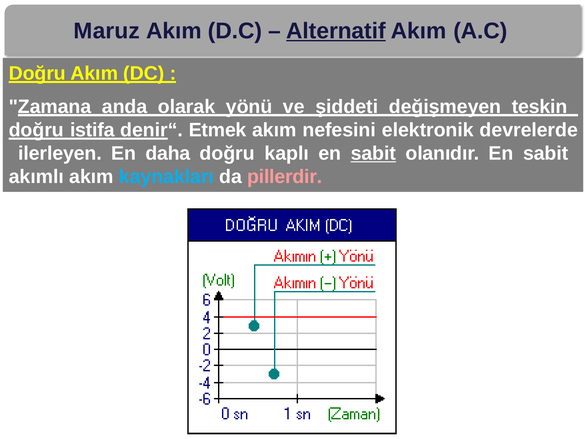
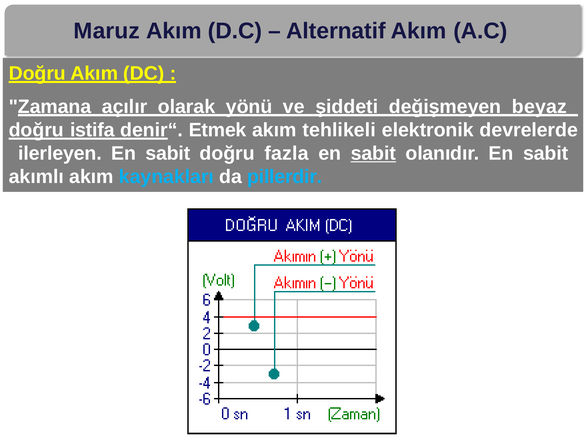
Alternatif underline: present -> none (336, 31)
anda: anda -> açılır (125, 107)
teskin: teskin -> beyaz (539, 107)
nefesini: nefesini -> tehlikeli (339, 130)
daha: daha -> sabit (168, 153)
kaplı: kaplı -> fazla (287, 153)
pillerdir colour: pink -> light blue (285, 177)
